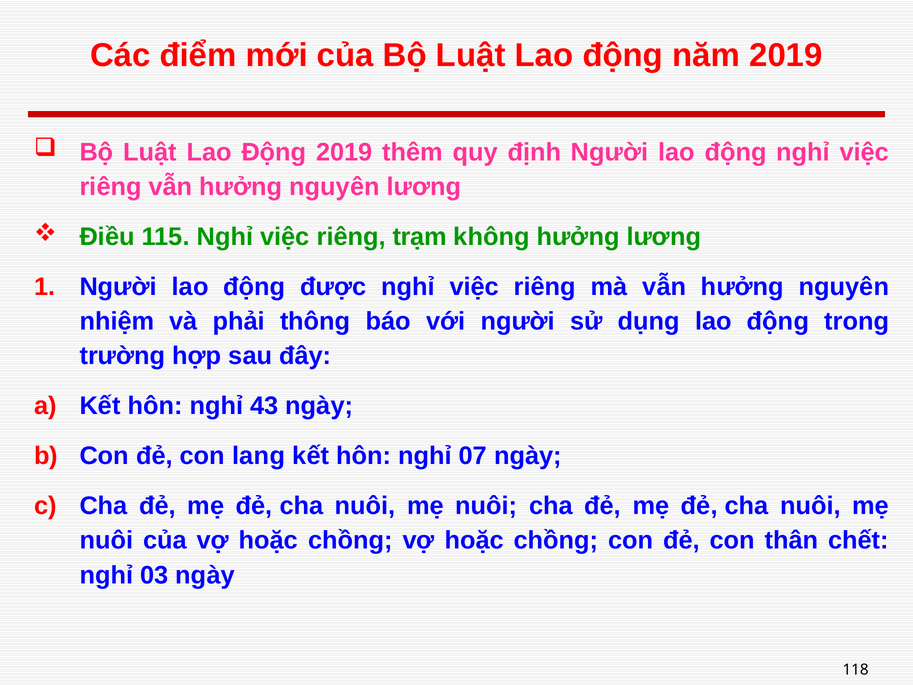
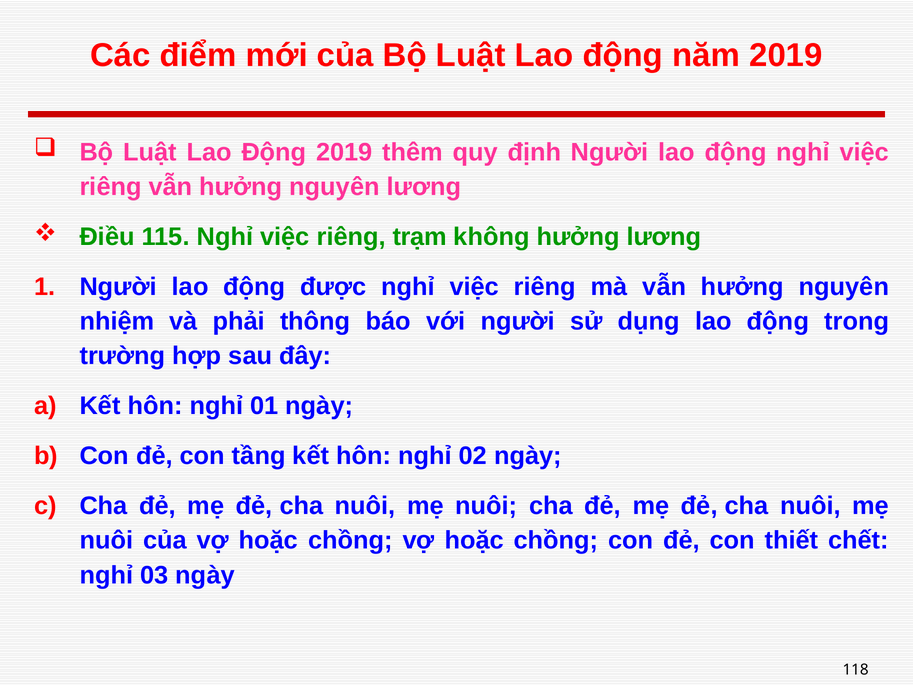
43: 43 -> 01 (264, 406)
lang: lang -> tầng (259, 456)
07: 07 -> 02 (473, 456)
thân: thân -> thiết (791, 540)
